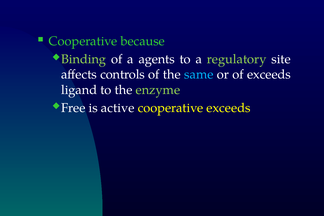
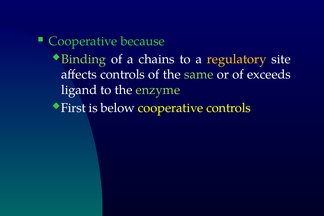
agents: agents -> chains (157, 59)
regulatory colour: light green -> yellow (237, 59)
same colour: light blue -> light green (199, 75)
Free: Free -> First (73, 108)
active: active -> below (118, 108)
cooperative exceeds: exceeds -> controls (229, 108)
